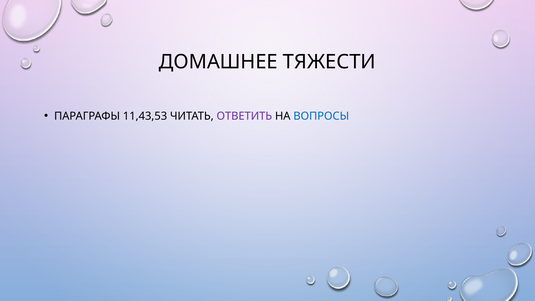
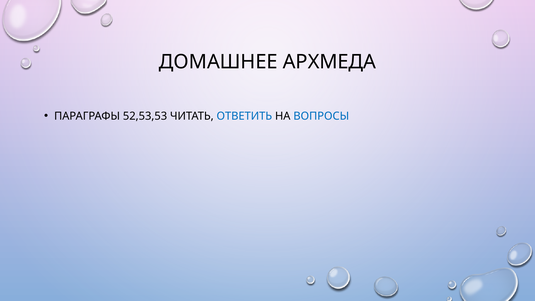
ТЯЖЕСТИ: ТЯЖЕСТИ -> АРХМЕДА (329, 62)
11,43,53: 11,43,53 -> 52,53,53 (145, 116)
ОТВЕТИТЬ colour: purple -> blue (244, 116)
